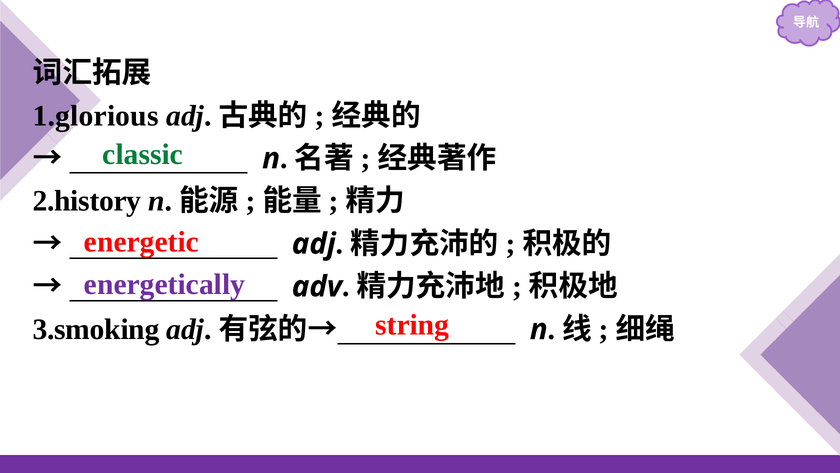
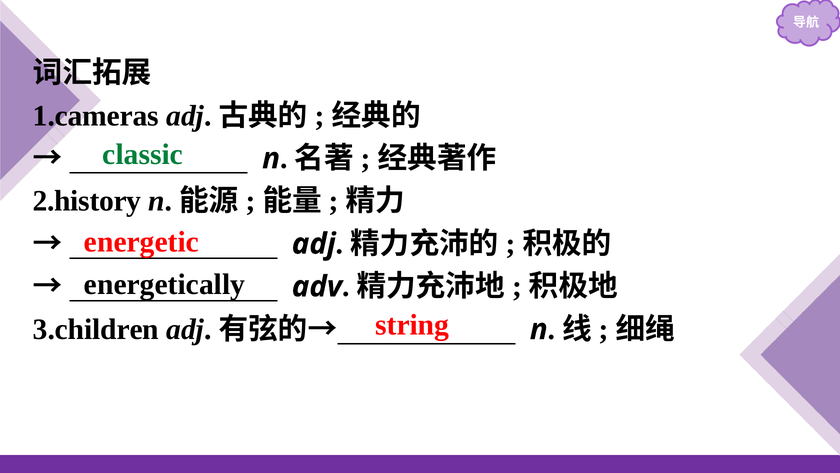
1.glorious: 1.glorious -> 1.cameras (96, 116)
energetically colour: purple -> black (164, 284)
3.smoking: 3.smoking -> 3.children (96, 329)
